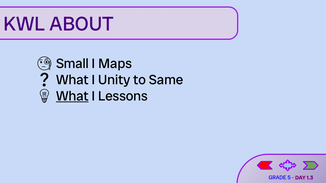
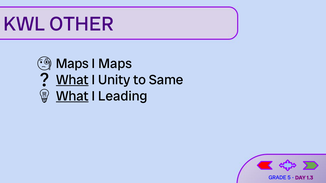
ABOUT: ABOUT -> OTHER (82, 24)
Small: Small -> Maps (72, 64)
What underline: none -> present (72, 80)
Lessons: Lessons -> Leading (123, 96)
